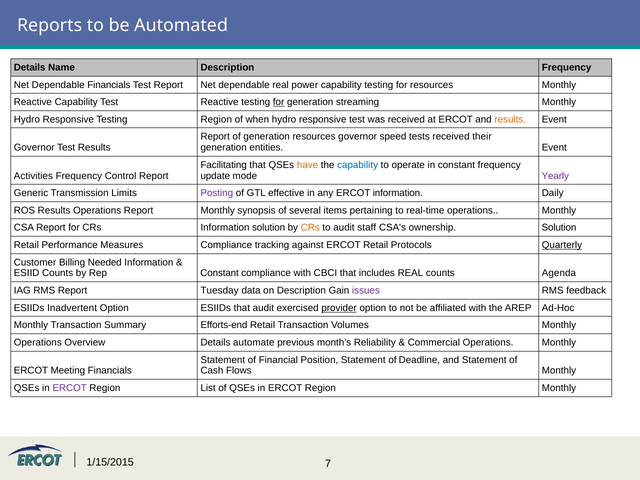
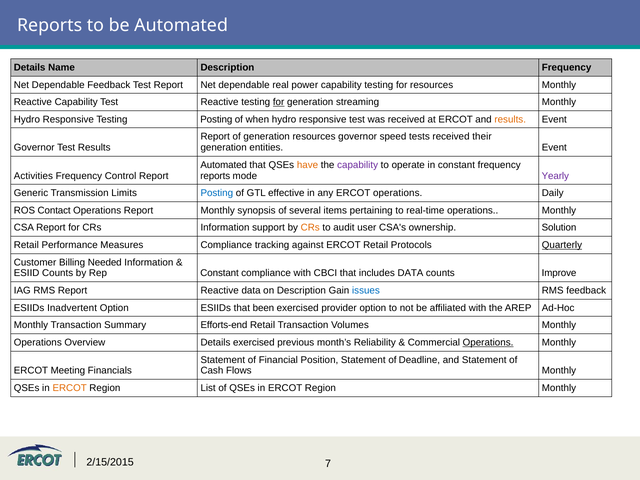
Dependable Financials: Financials -> Feedback (109, 85)
Testing Region: Region -> Posting (216, 119)
Facilitating: Facilitating -> Automated (224, 165)
capability colour: blue -> purple (358, 165)
update: update -> reports (215, 176)
Posting colour: purple -> blue (217, 193)
ERCOT information: information -> operations (398, 193)
ROS Results: Results -> Contact (54, 210)
Information solution: solution -> support (269, 228)
staff: staff -> user (367, 228)
includes REAL: REAL -> DATA (410, 273)
Agenda: Agenda -> Improve (559, 273)
Report Tuesday: Tuesday -> Reactive (220, 291)
issues colour: purple -> blue (366, 291)
that audit: audit -> been (263, 308)
provider underline: present -> none (339, 308)
Details automate: automate -> exercised (254, 343)
Operations underline: none -> present (488, 343)
ERCOT colour: purple -> orange (70, 388)
1/15/2015: 1/15/2015 -> 2/15/2015 (110, 462)
